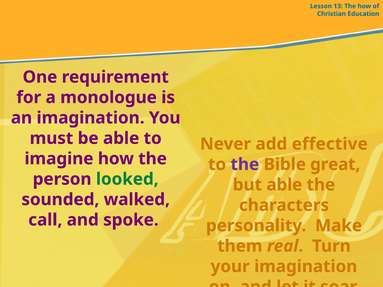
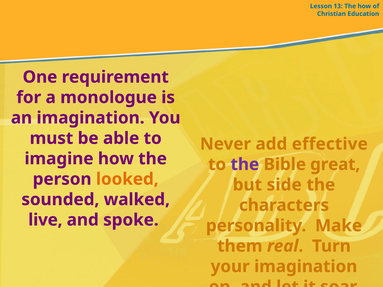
looked colour: green -> orange (127, 179)
but able: able -> side (284, 185)
call: call -> live (45, 220)
